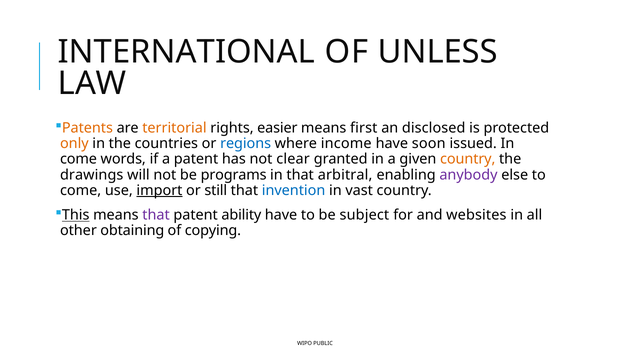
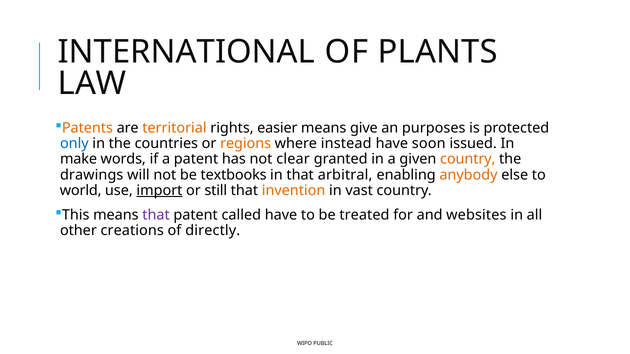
UNLESS: UNLESS -> PLANTS (438, 52)
first: first -> give (364, 128)
disclosed: disclosed -> purposes (434, 128)
only colour: orange -> blue (74, 144)
regions colour: blue -> orange (246, 144)
income: income -> instead (346, 144)
come: come -> make (79, 159)
programs: programs -> textbooks (234, 175)
anybody colour: purple -> orange (468, 175)
come: come -> world (81, 191)
invention colour: blue -> orange (294, 191)
This underline: present -> none (76, 215)
ability: ability -> called (241, 215)
subject: subject -> treated (364, 215)
obtaining: obtaining -> creations (132, 231)
copying: copying -> directly (213, 231)
